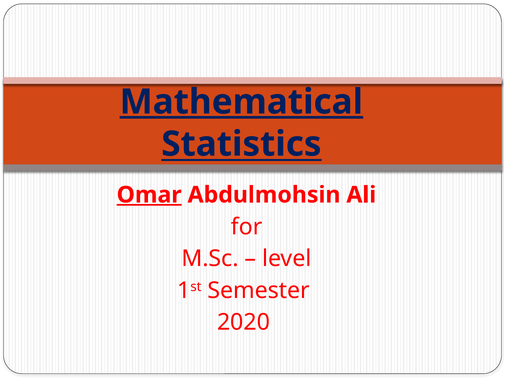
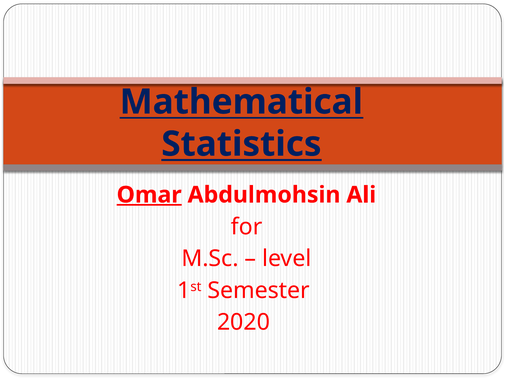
Mathematical underline: present -> none (241, 102)
